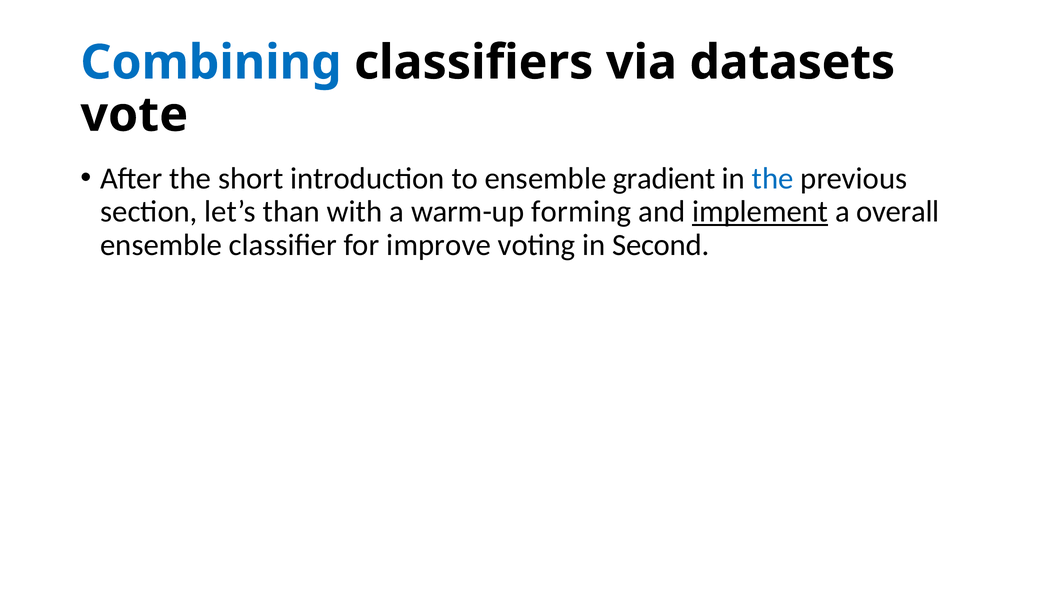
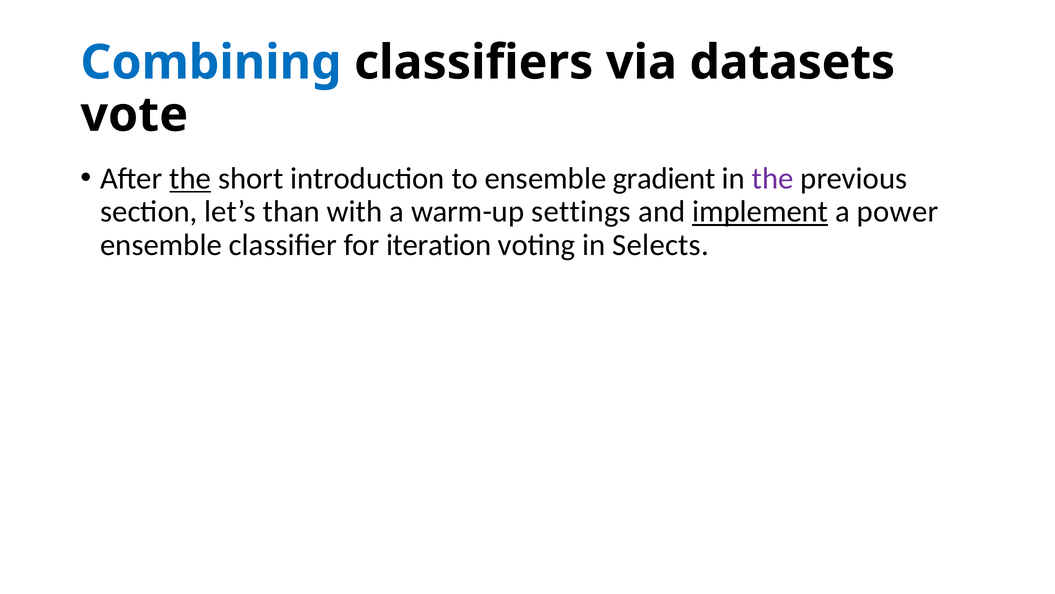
the underline: none -> present (190, 178)
the colour: blue -> purple (773, 178)
forming: forming -> settings (581, 212)
overall: overall -> power (898, 212)
improve: improve -> iteration (439, 245)
Second: Second -> Selects (661, 245)
